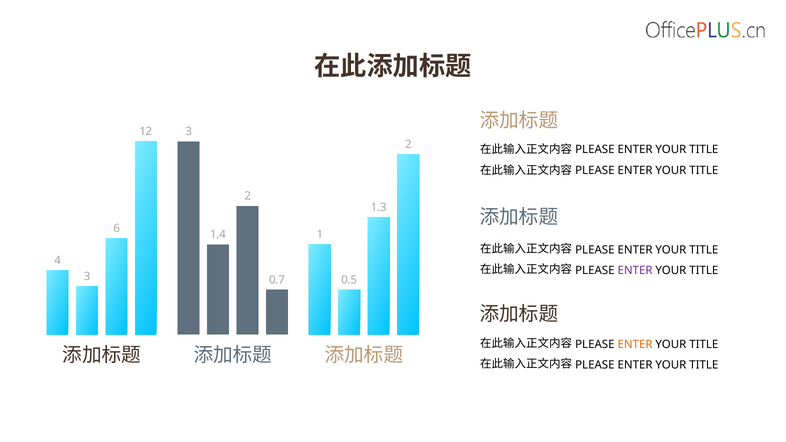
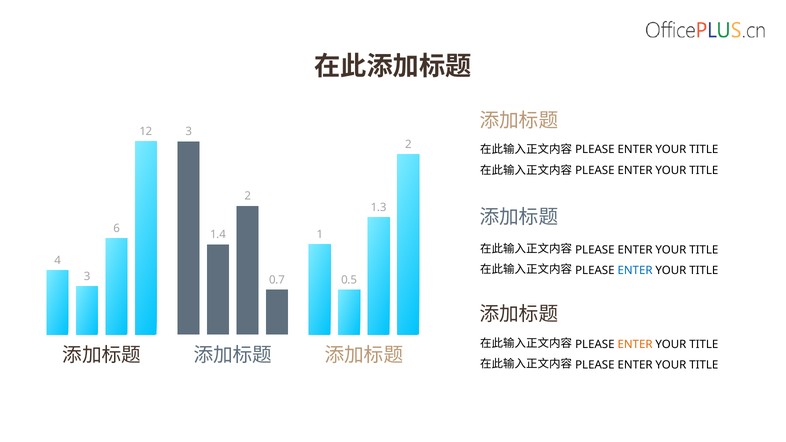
ENTER colour: purple -> blue (635, 270)
